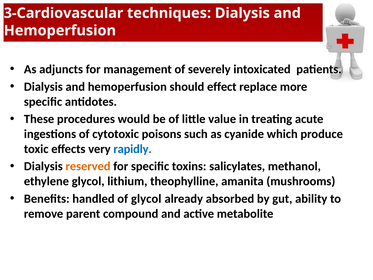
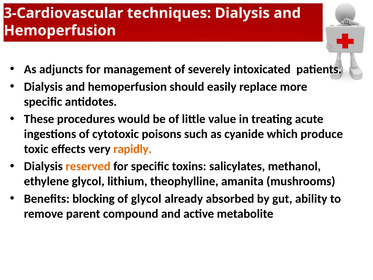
effect: effect -> easily (222, 87)
rapidly colour: blue -> orange (133, 149)
handled: handled -> blocking (94, 199)
